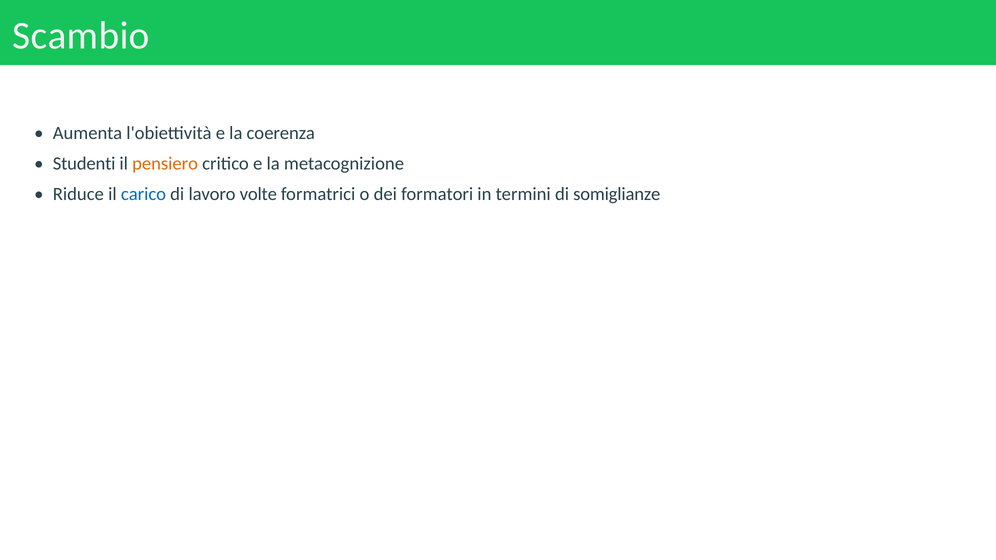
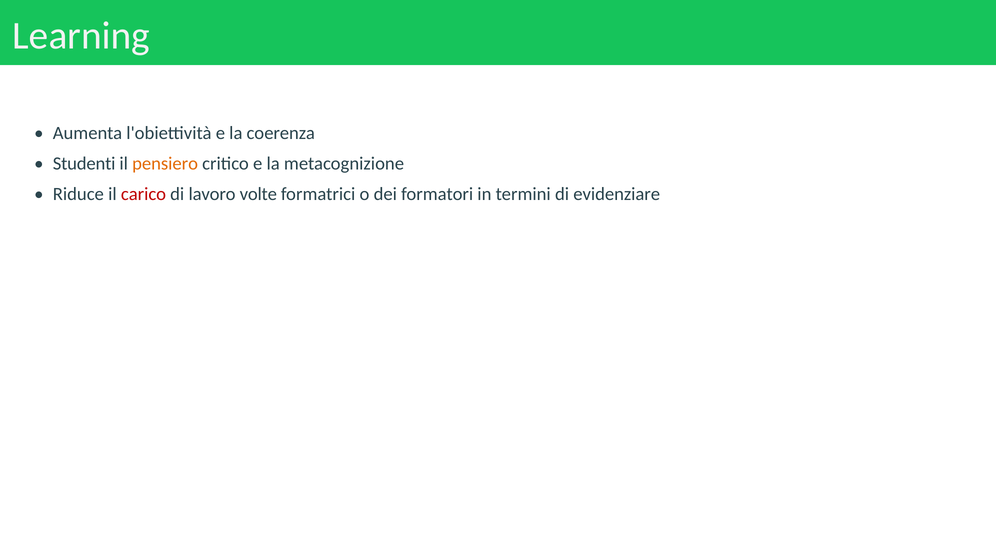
Scambio: Scambio -> Learning (81, 36)
carico colour: blue -> red (144, 194)
somiglianze: somiglianze -> evidenziare (617, 194)
